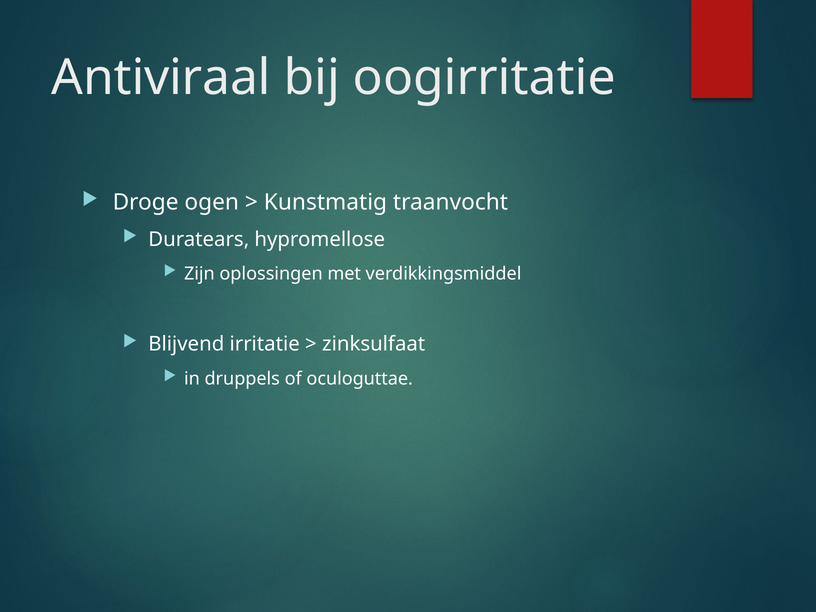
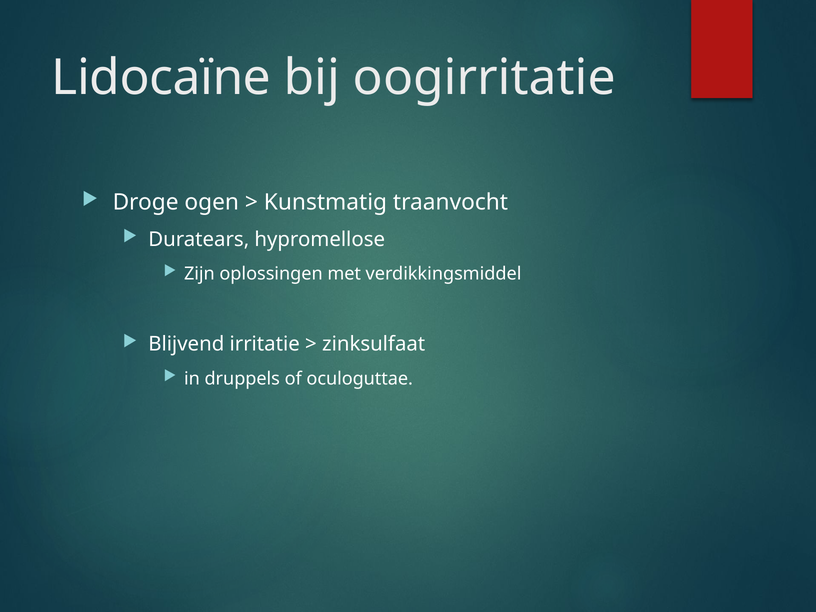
Antiviraal: Antiviraal -> Lidocaïne (161, 78)
